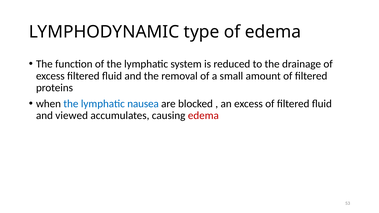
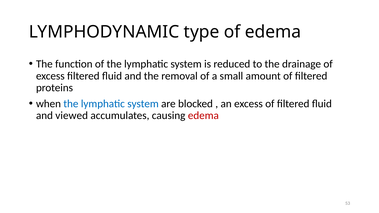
when the lymphatic nausea: nausea -> system (143, 104)
